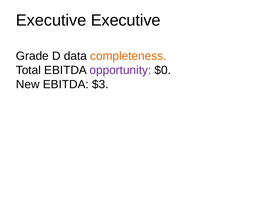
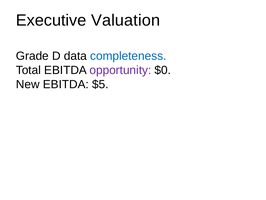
Executive Executive: Executive -> Valuation (126, 20)
completeness colour: orange -> blue (128, 56)
$3: $3 -> $5 (100, 84)
